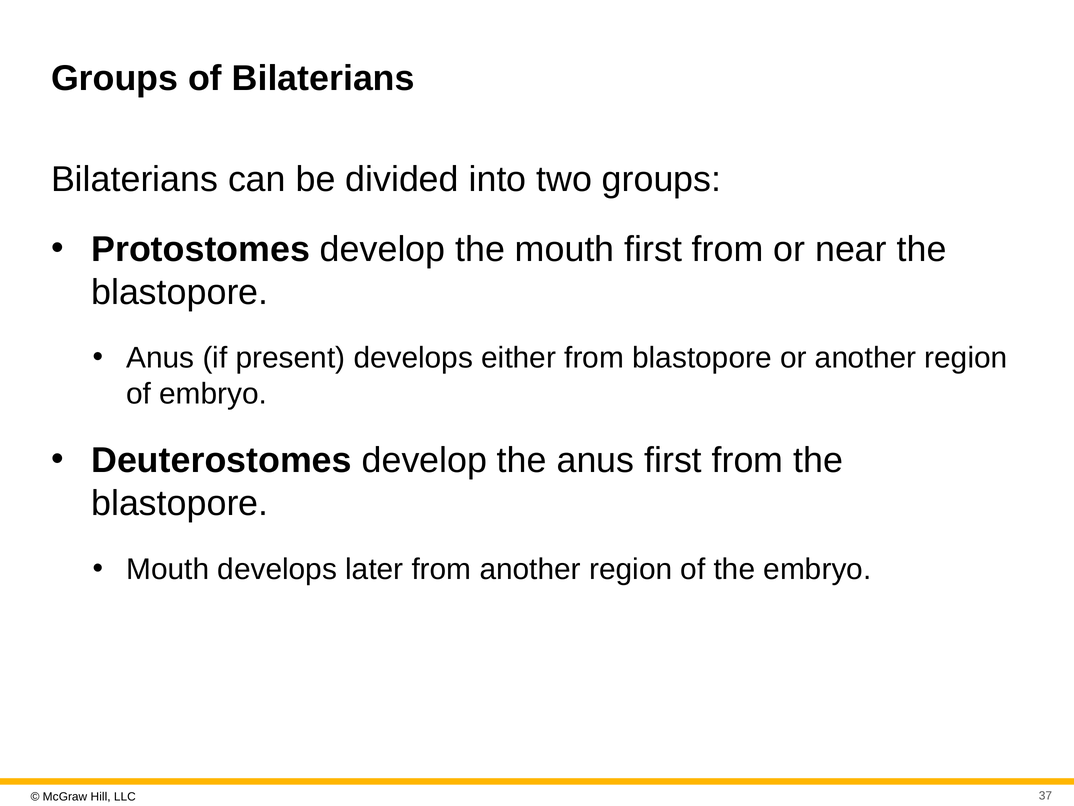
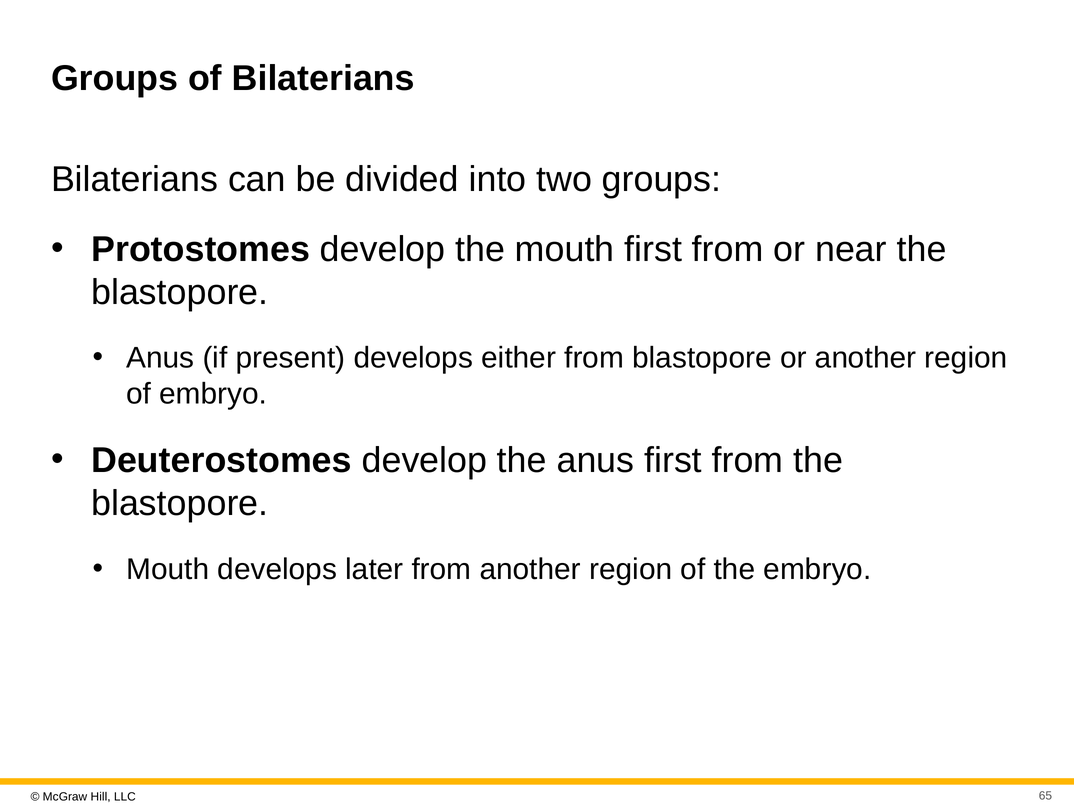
37: 37 -> 65 (1045, 795)
